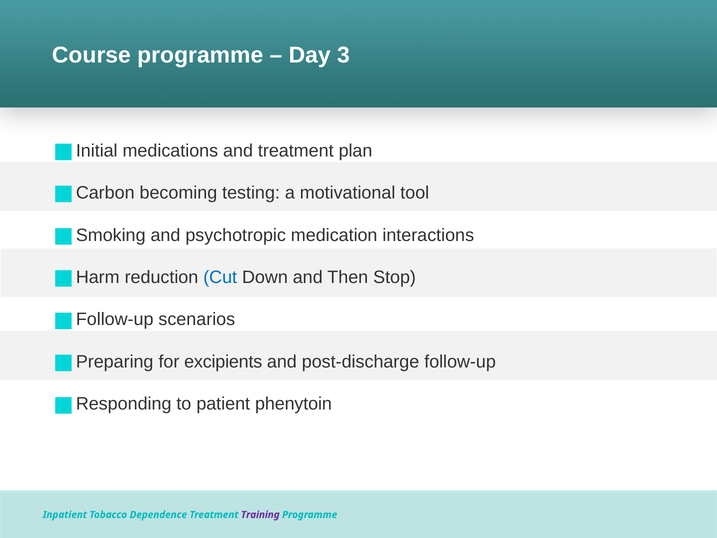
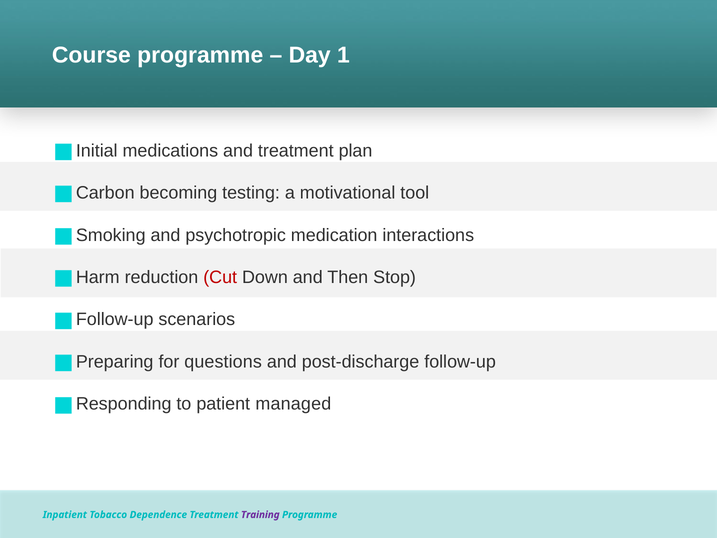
3: 3 -> 1 (343, 55)
Cut colour: blue -> red (220, 277)
excipients: excipients -> questions (223, 362)
phenytoin: phenytoin -> managed (293, 404)
